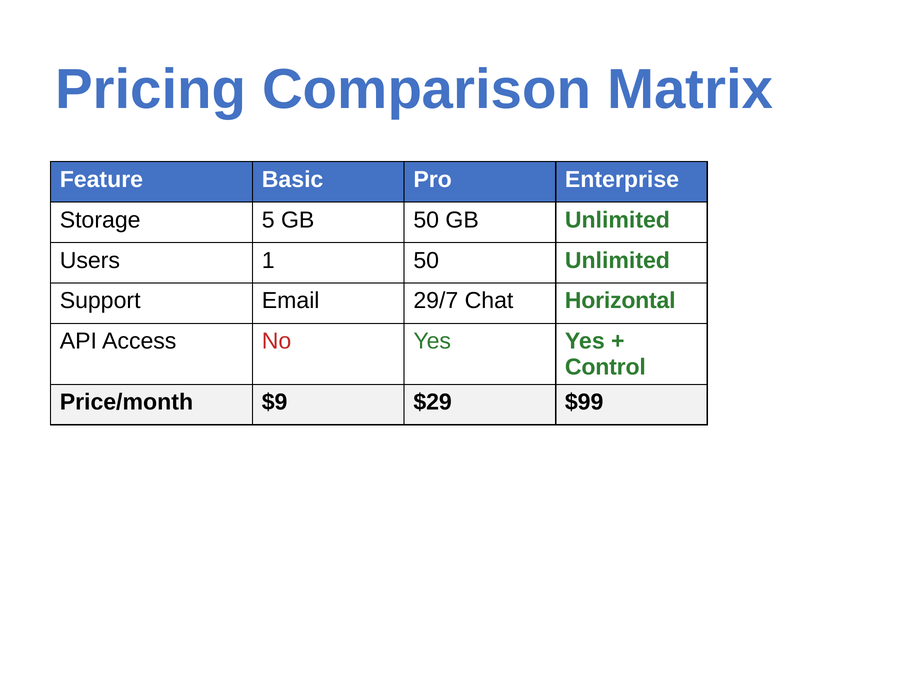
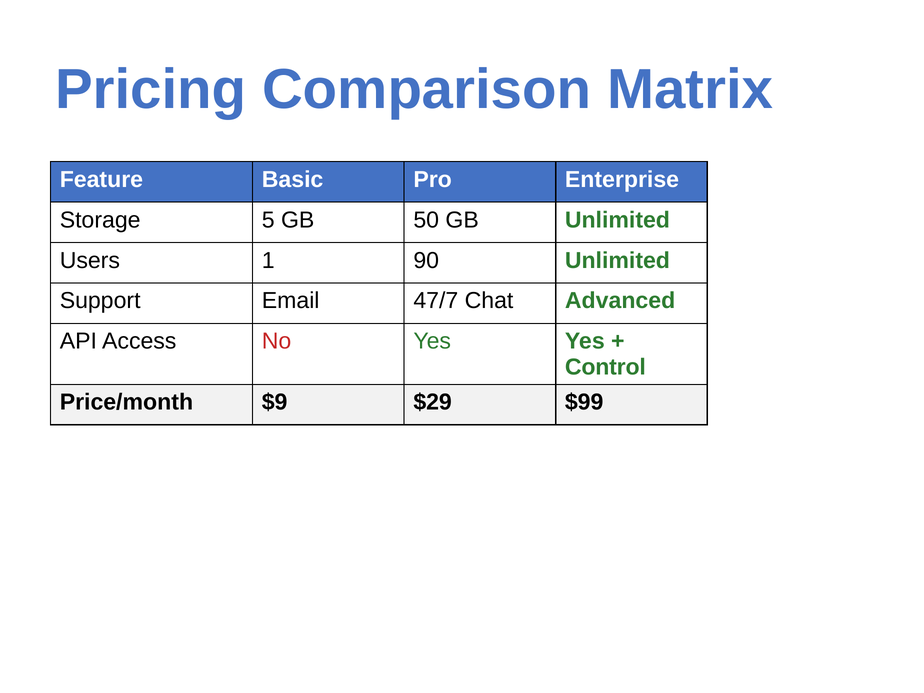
1 50: 50 -> 90 (426, 260)
29/7: 29/7 -> 47/7 (436, 301)
Horizontal: Horizontal -> Advanced (620, 301)
